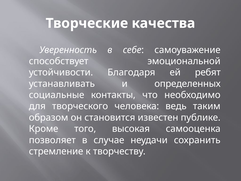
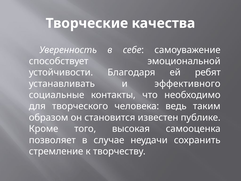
определенных: определенных -> эффективного (187, 84)
